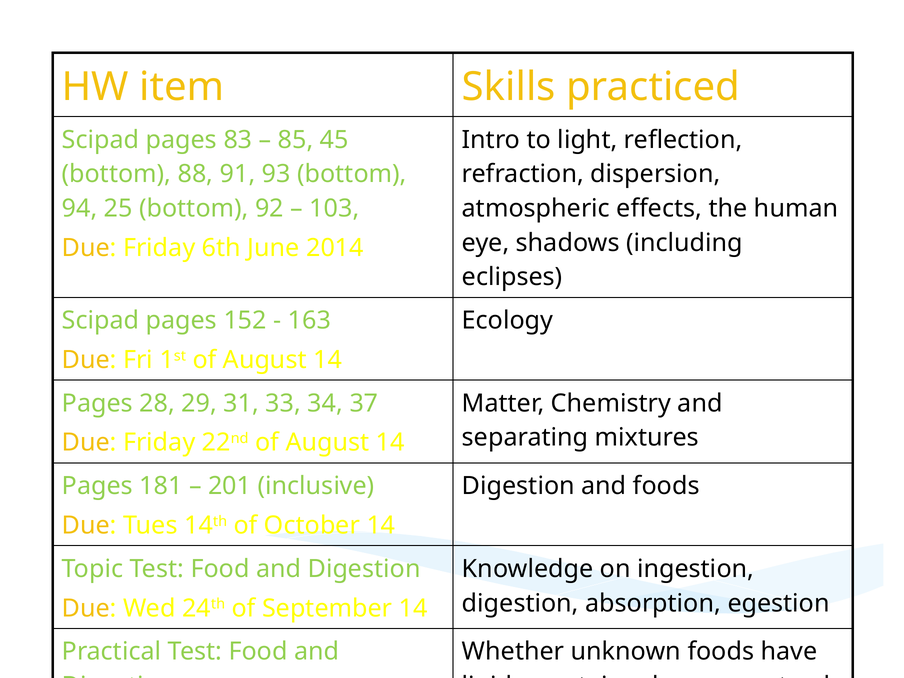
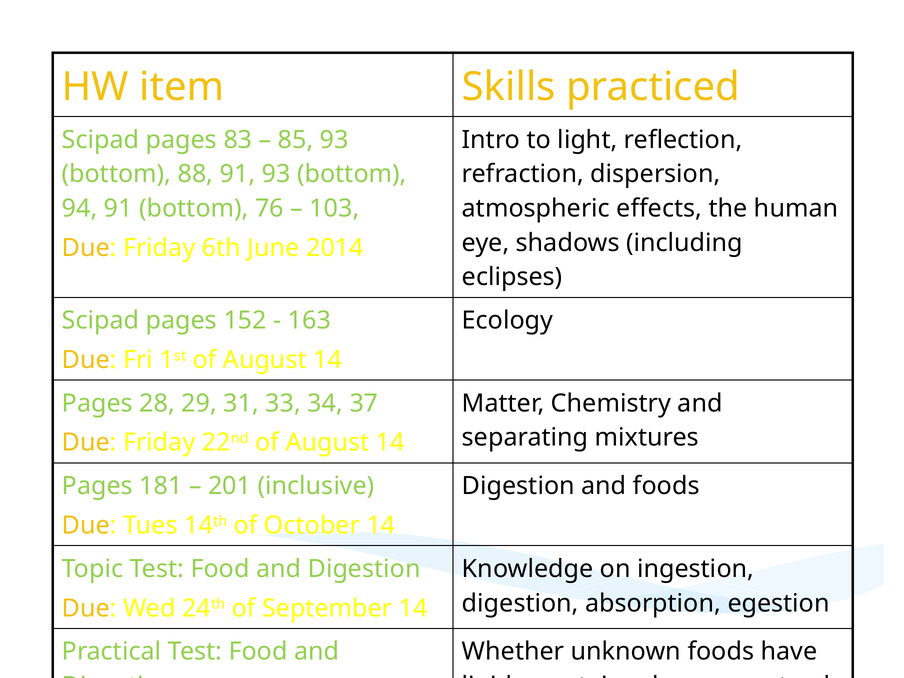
85 45: 45 -> 93 (334, 140)
94 25: 25 -> 91 (118, 208)
92: 92 -> 76 (269, 208)
